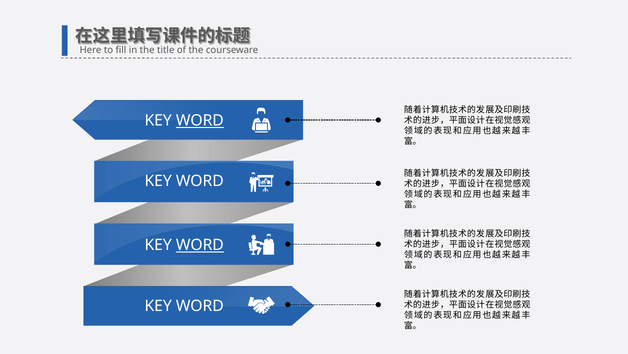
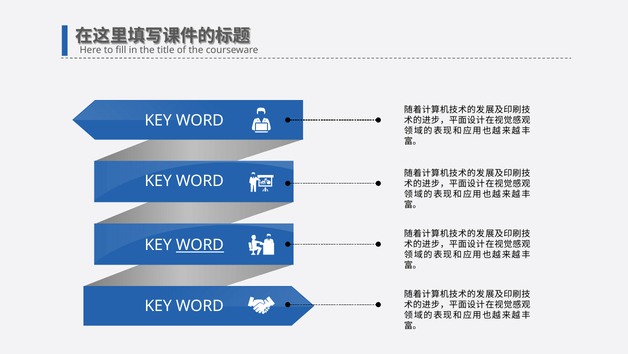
WORD underline: present -> none (200, 120)
